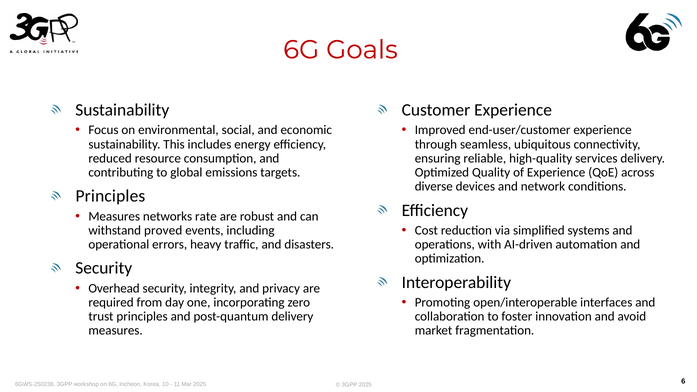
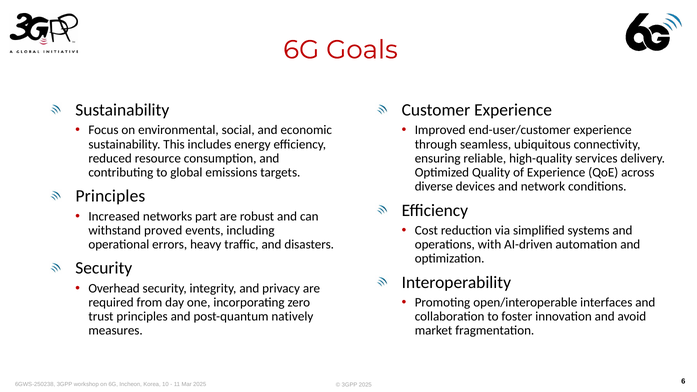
Measures: Measures -> Increased (114, 216)
rate: rate -> part (206, 216)
post-quantum delivery: delivery -> natively (292, 317)
